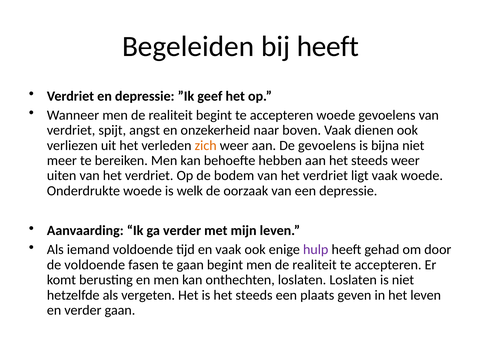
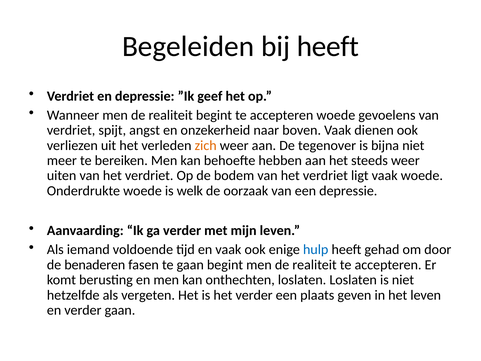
De gevoelens: gevoelens -> tegenover (327, 145)
hulp colour: purple -> blue (316, 249)
de voldoende: voldoende -> benaderen (95, 265)
is het steeds: steeds -> verder (254, 295)
